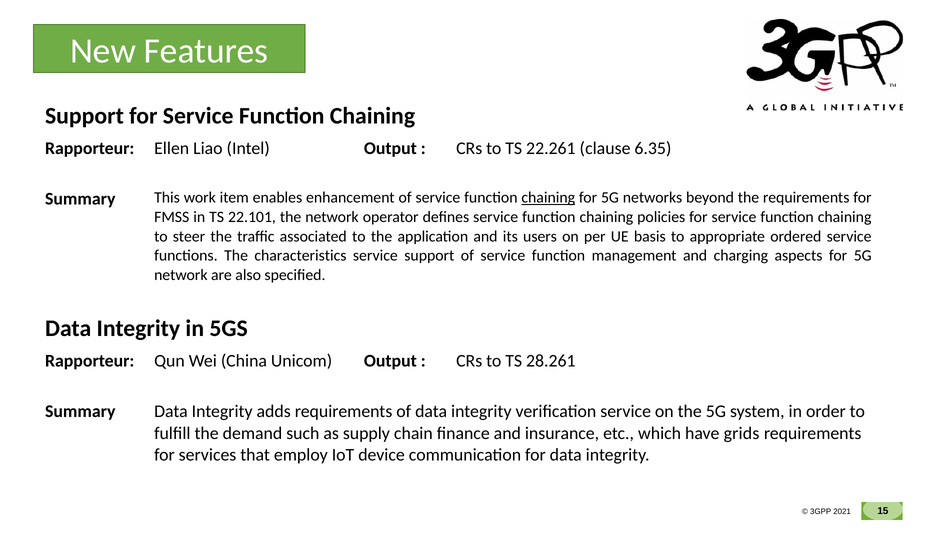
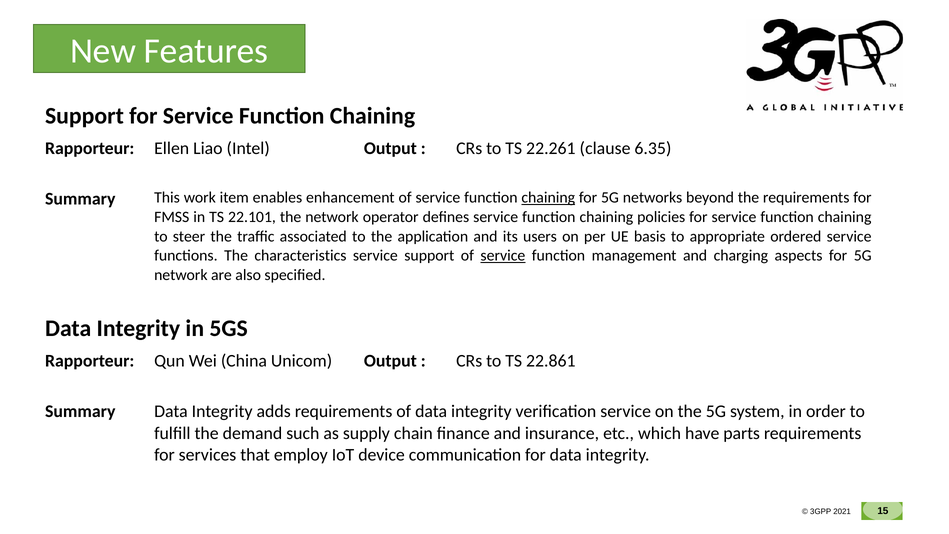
service underline: none -> present (503, 256)
28.261: 28.261 -> 22.861 (551, 361)
grids: grids -> parts (742, 433)
